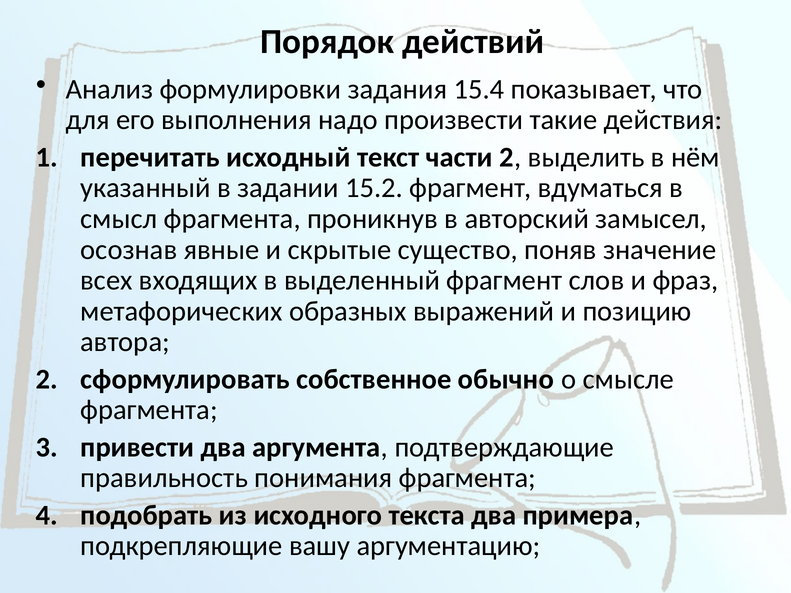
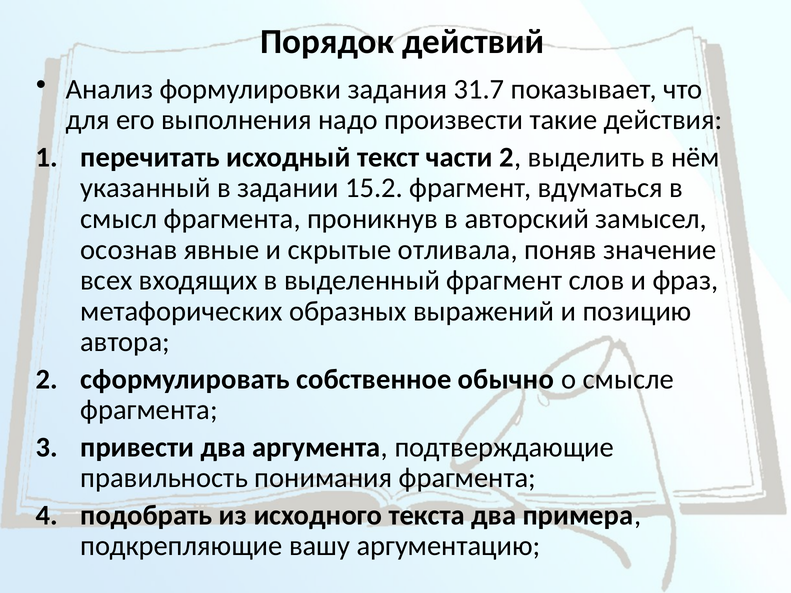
15.4: 15.4 -> 31.7 (479, 89)
существо: существо -> отливала (458, 250)
